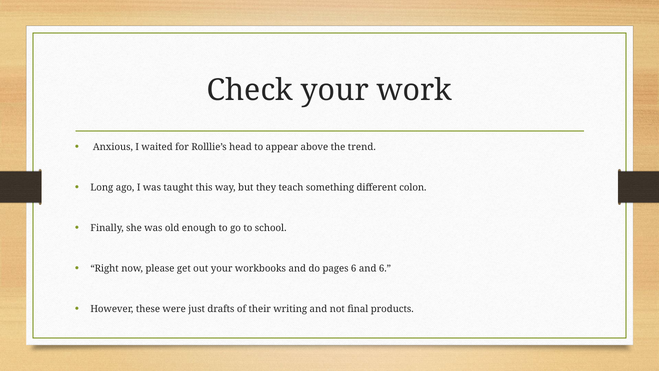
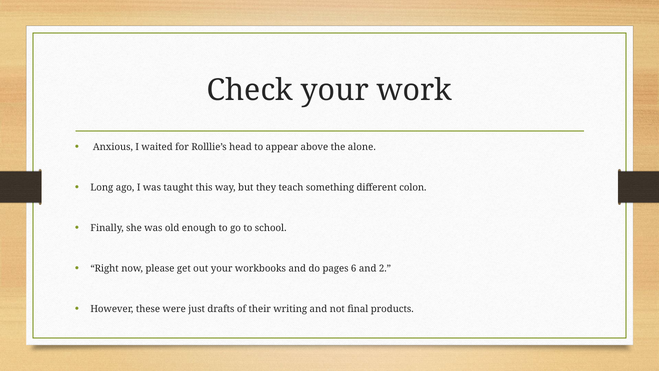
trend: trend -> alone (362, 147)
and 6: 6 -> 2 (385, 268)
